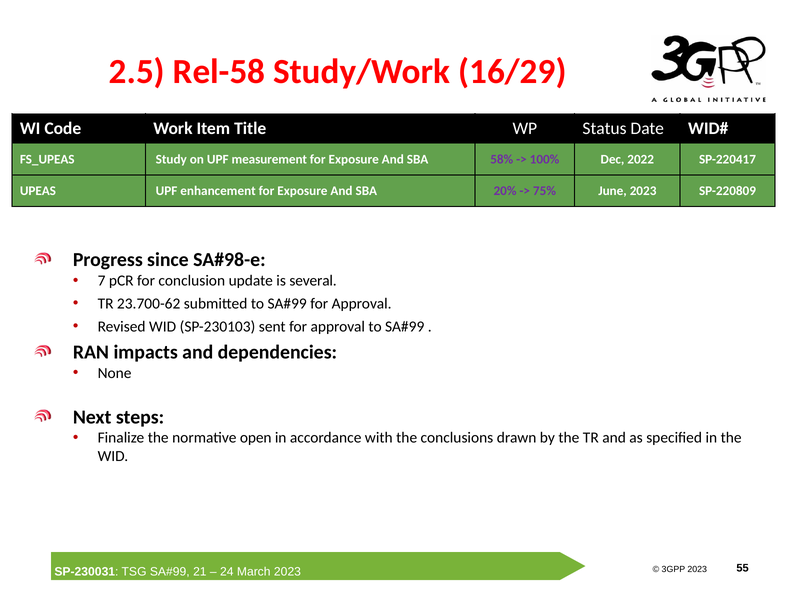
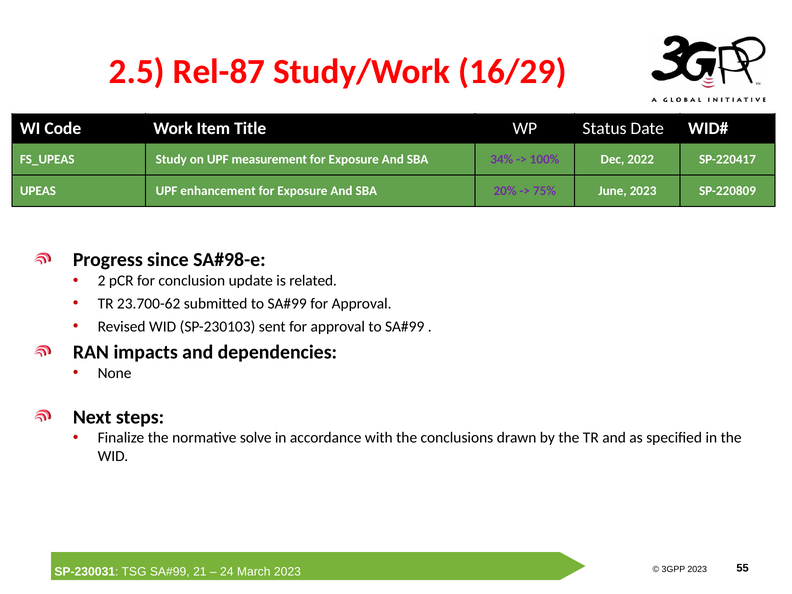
Rel-58: Rel-58 -> Rel-87 (219, 72)
58%: 58% -> 34% (502, 159)
7: 7 -> 2 (102, 281)
several: several -> related (313, 281)
open: open -> solve (256, 438)
